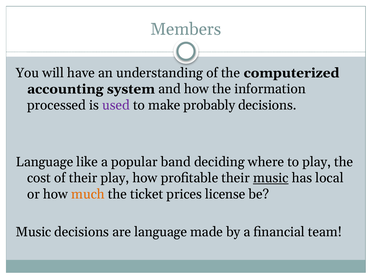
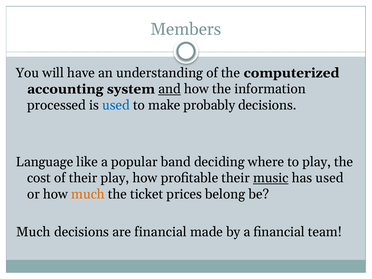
and underline: none -> present (170, 89)
used colour: purple -> blue (116, 105)
has local: local -> used (330, 178)
license: license -> belong (225, 194)
Music: Music -> Much (33, 232)
are language: language -> financial (161, 232)
